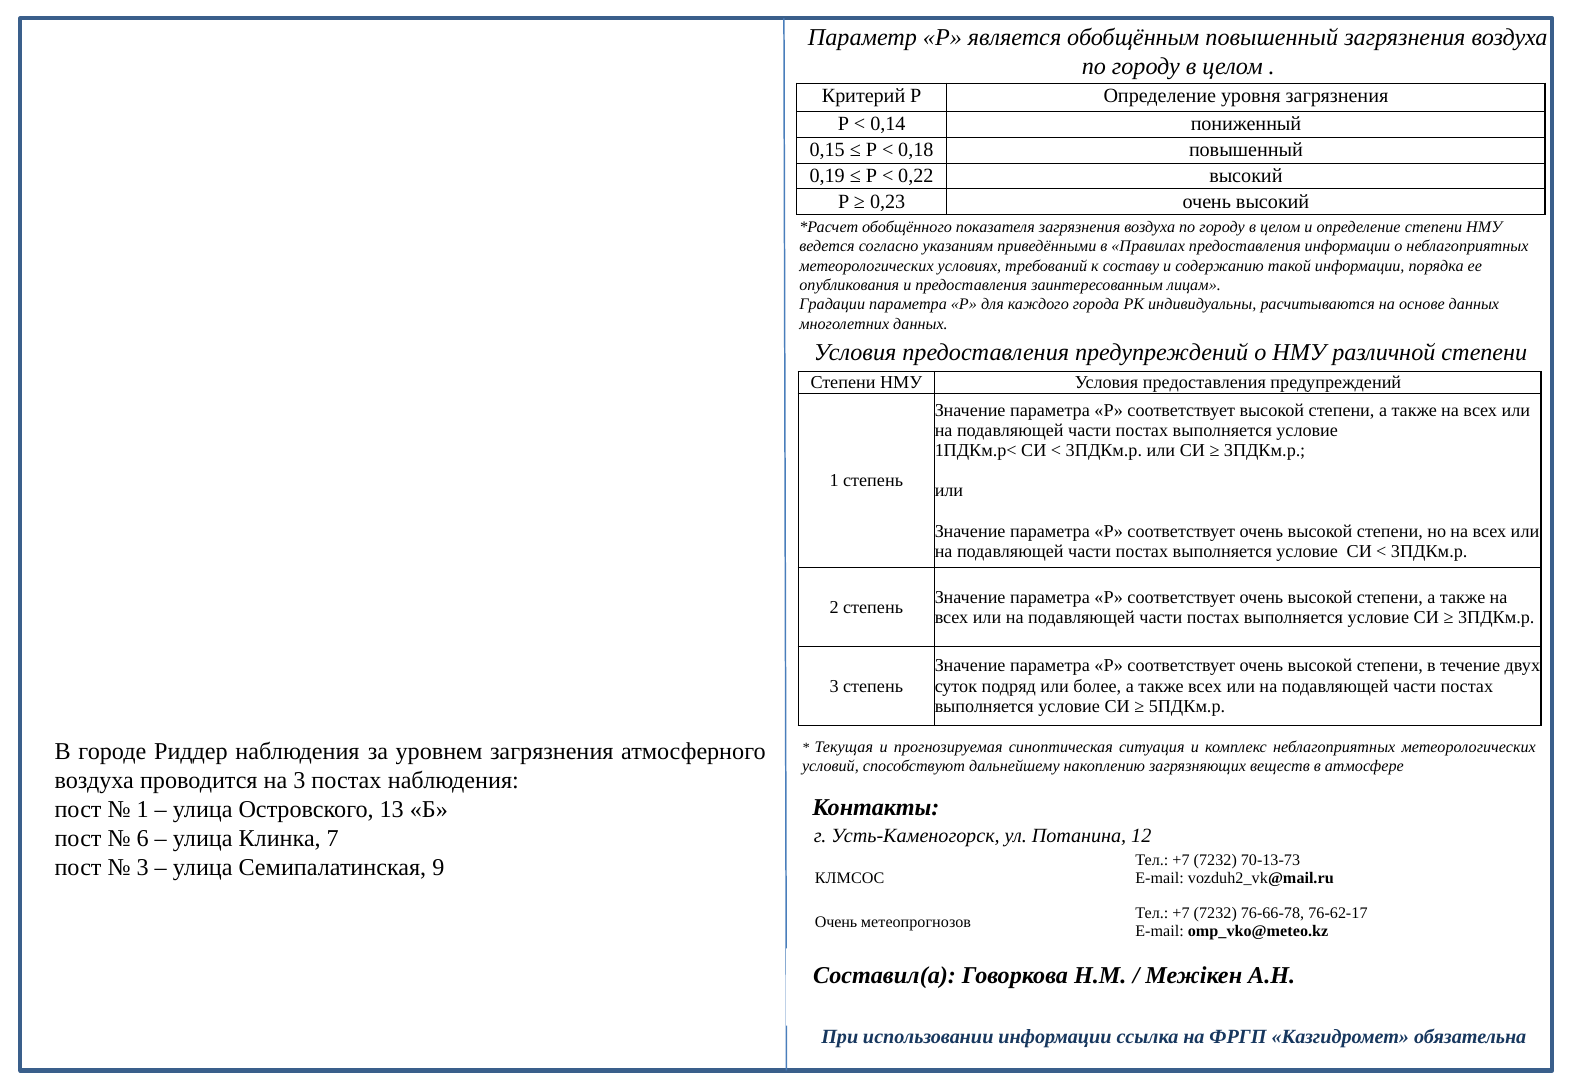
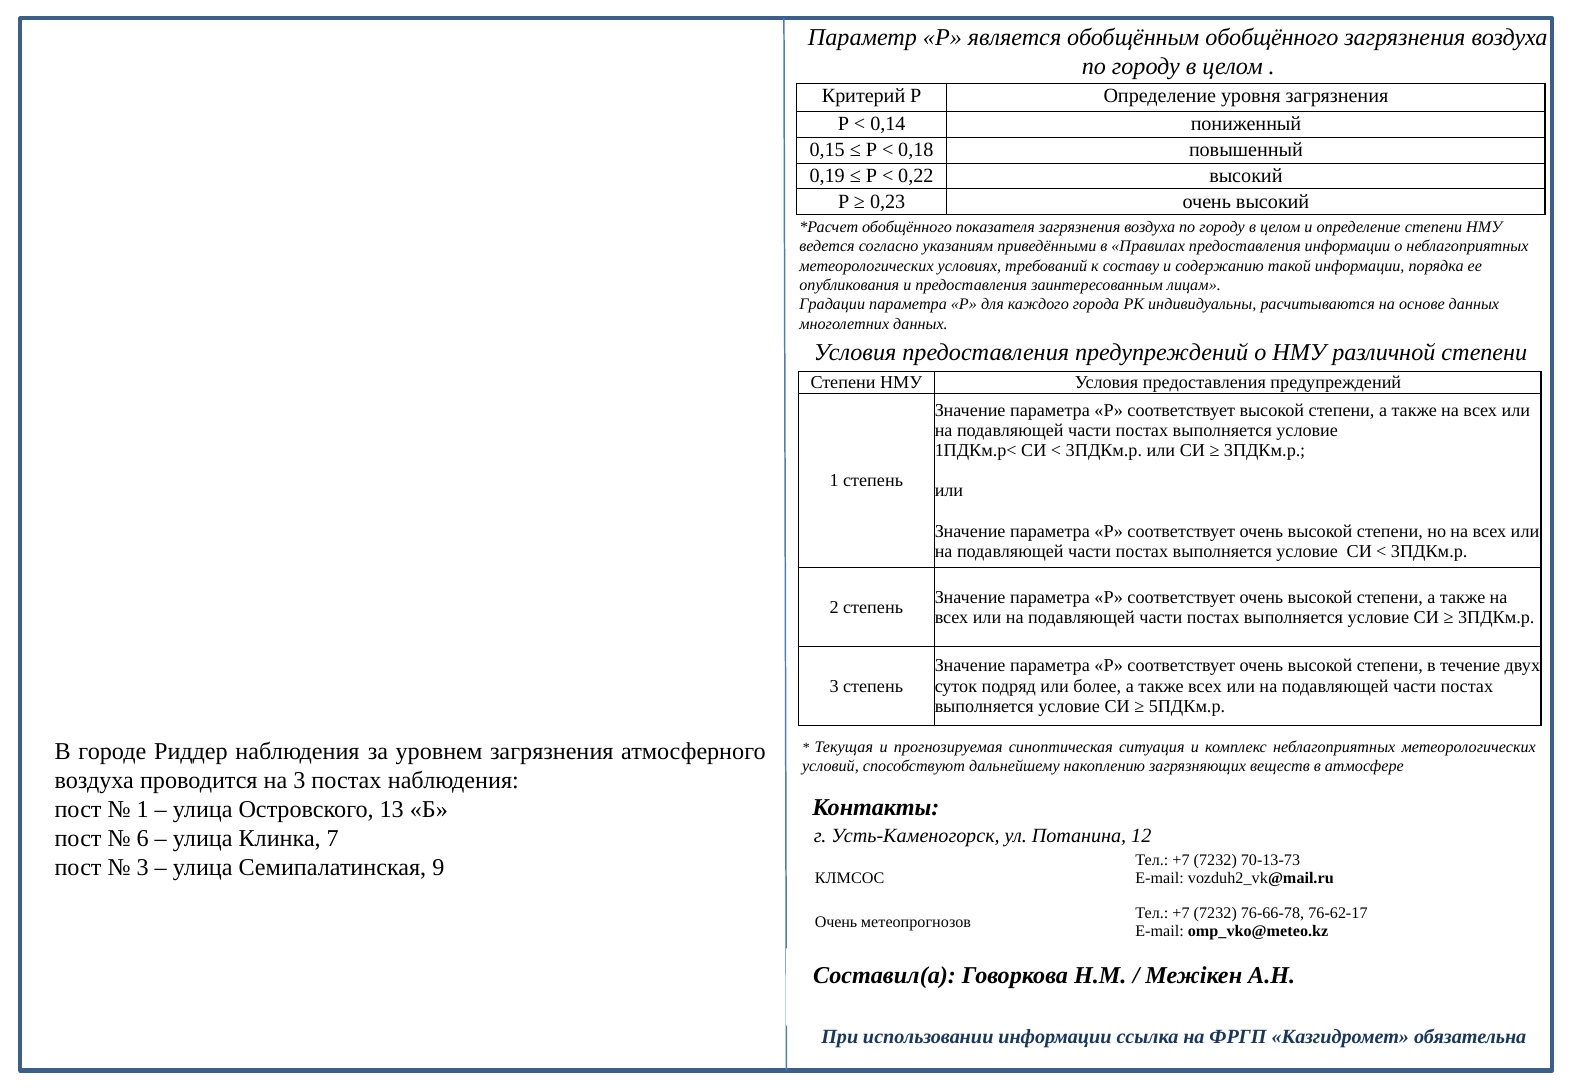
обобщённым повышенный: повышенный -> обобщённого (1272, 38)
